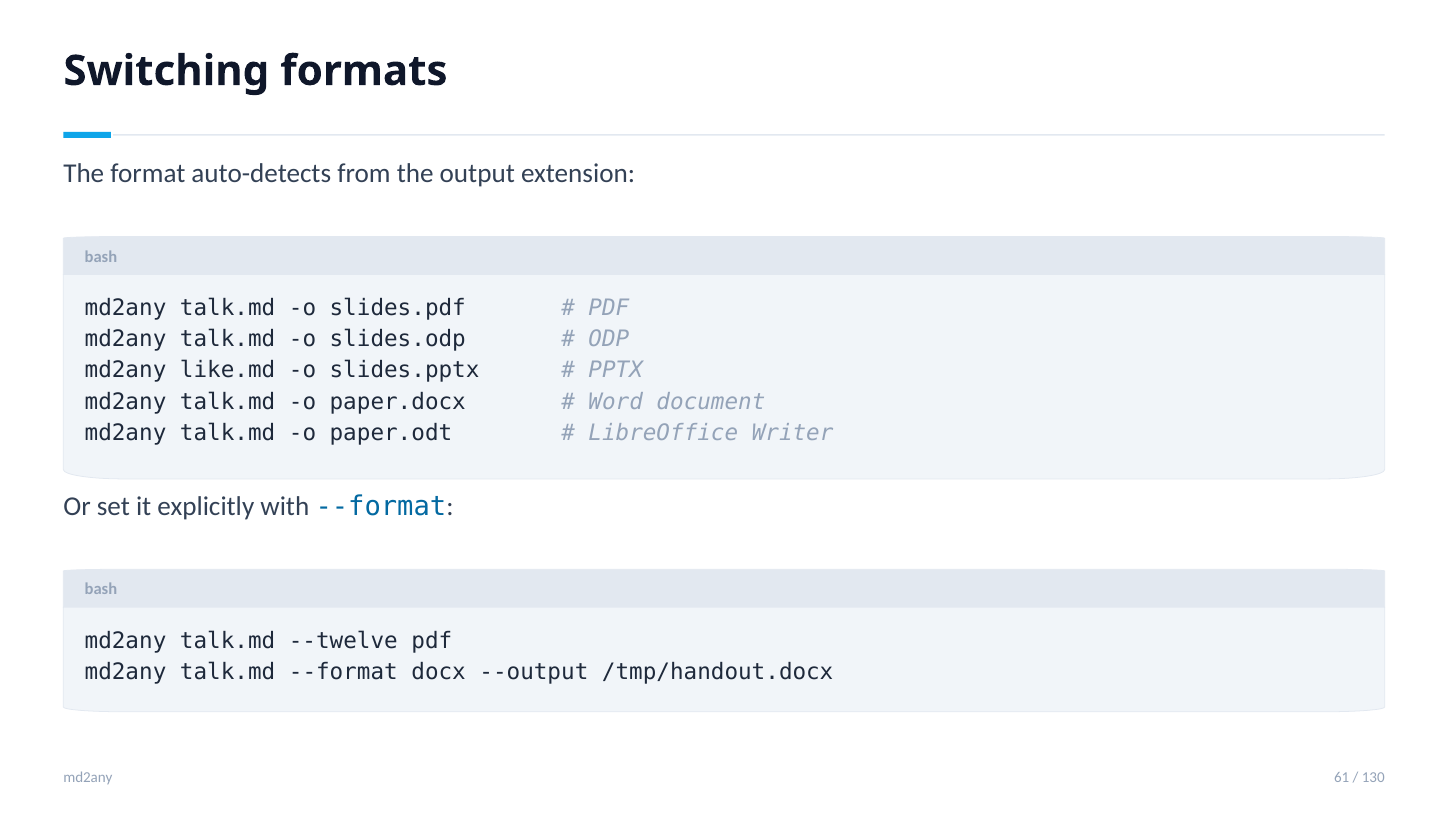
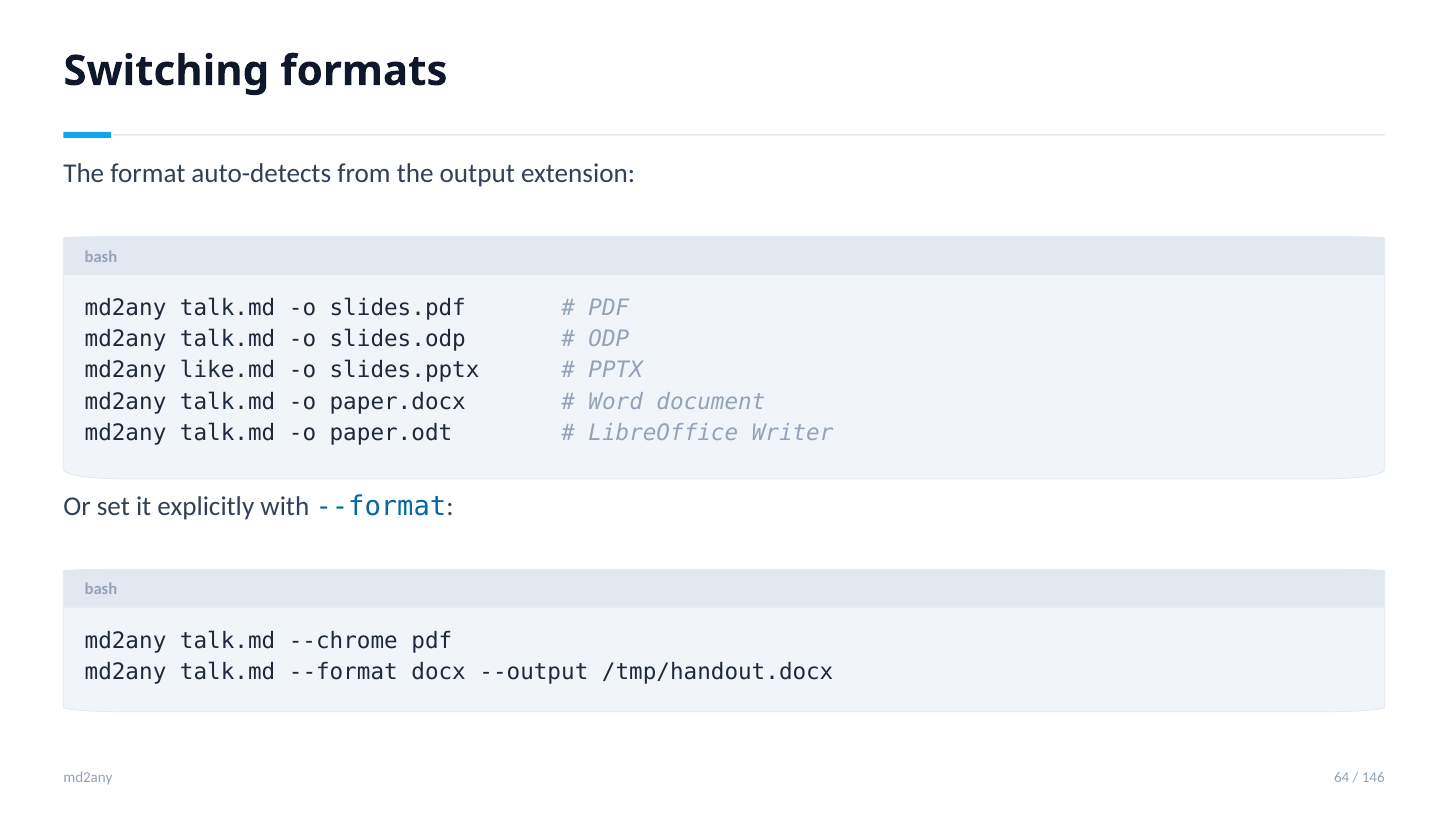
--twelve: --twelve -> --chrome (343, 640)
61: 61 -> 64 (1342, 777)
130: 130 -> 146 (1373, 777)
